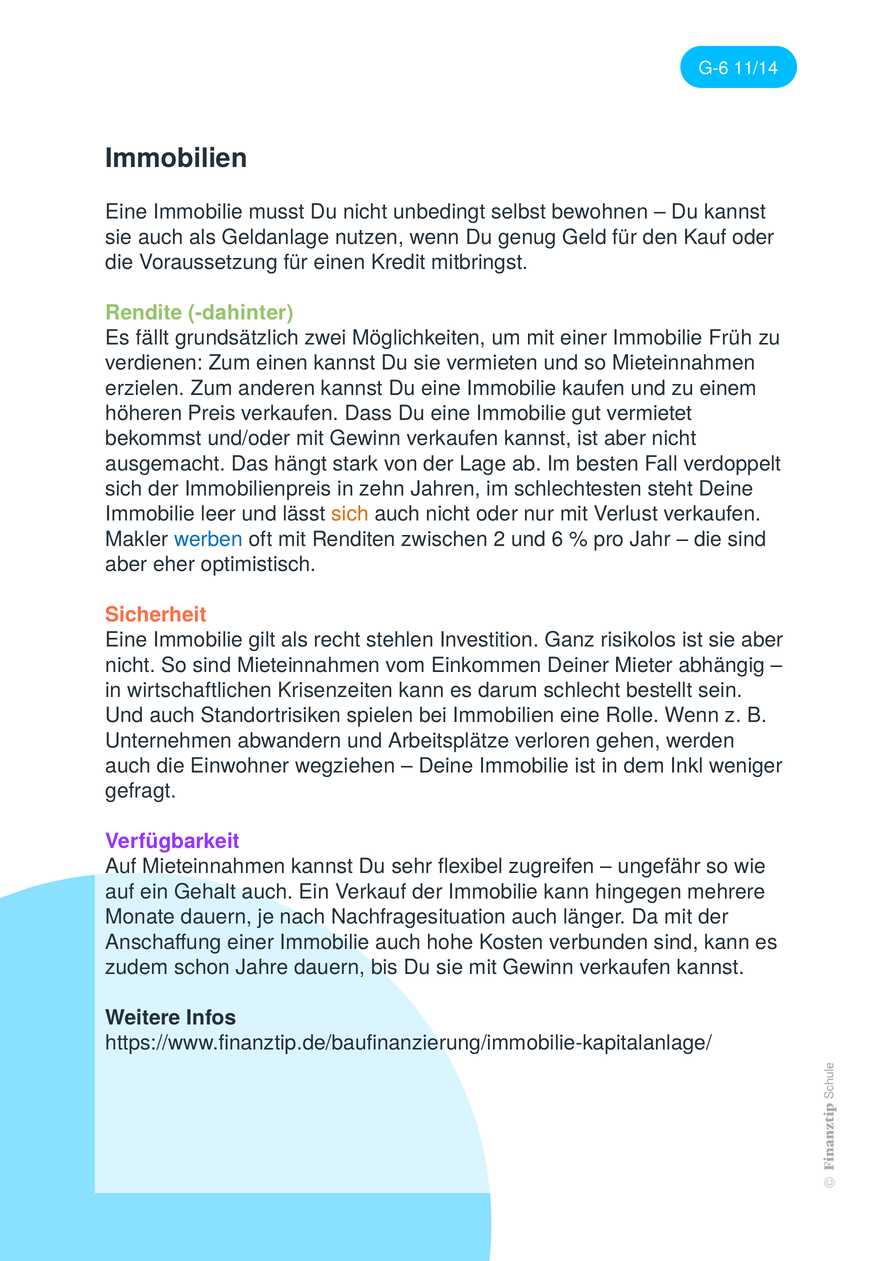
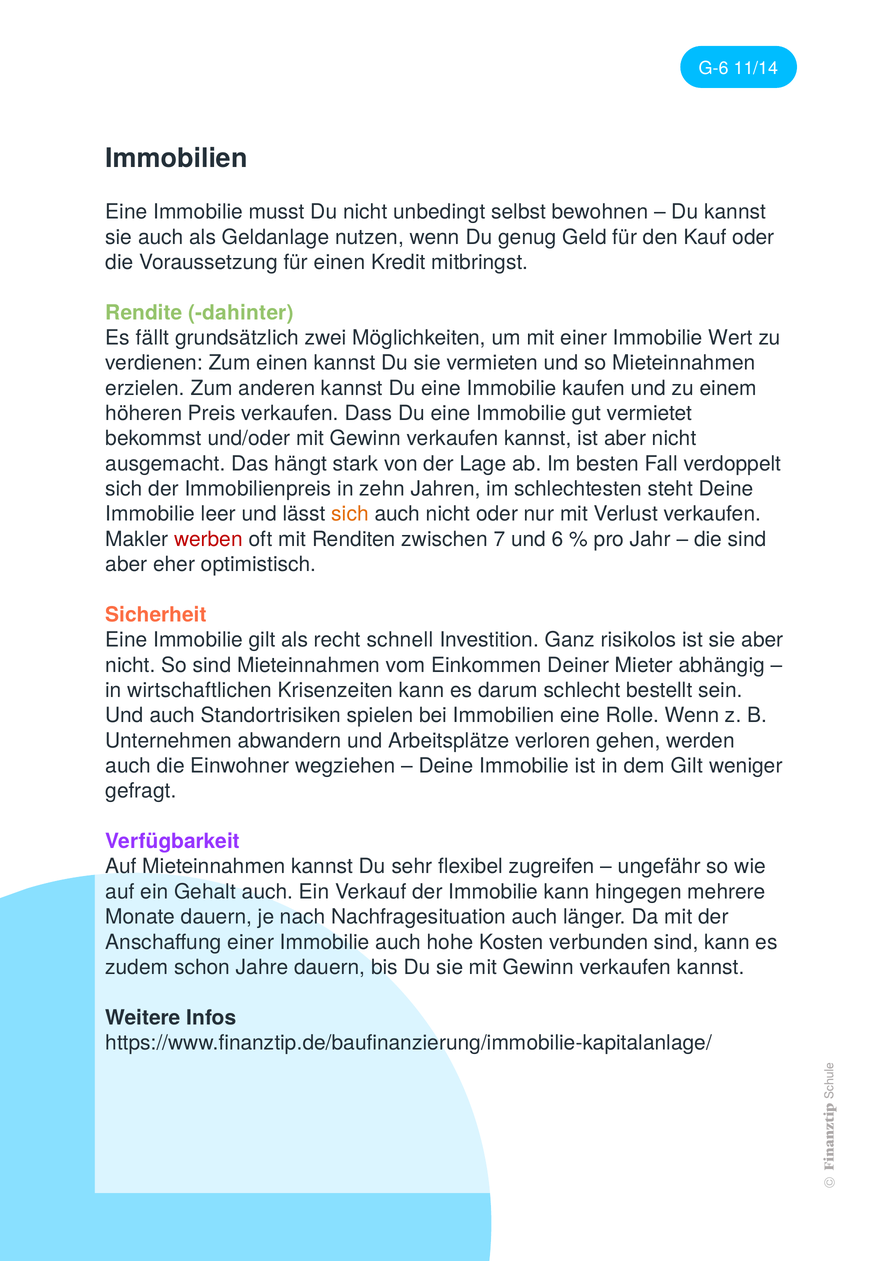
Früh: Früh -> Wert (731, 338)
werben colour: blue -> red (208, 539)
2: 2 -> 7 (499, 539)
stehlen: stehlen -> schnell (400, 640)
dem Inkl: Inkl -> Gilt (687, 765)
